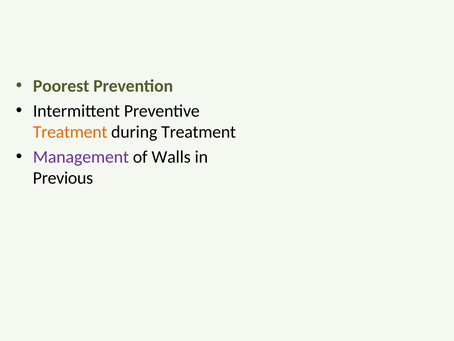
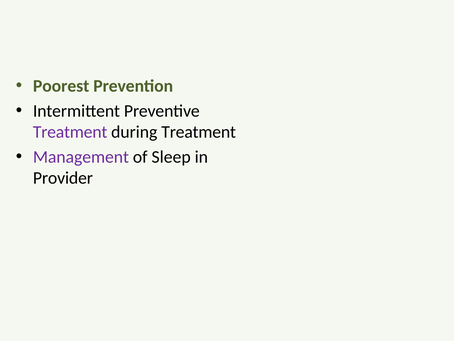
Treatment colour: orange -> purple (70, 132)
Walls: Walls -> Sleep (171, 157)
Previous: Previous -> Provider (63, 178)
